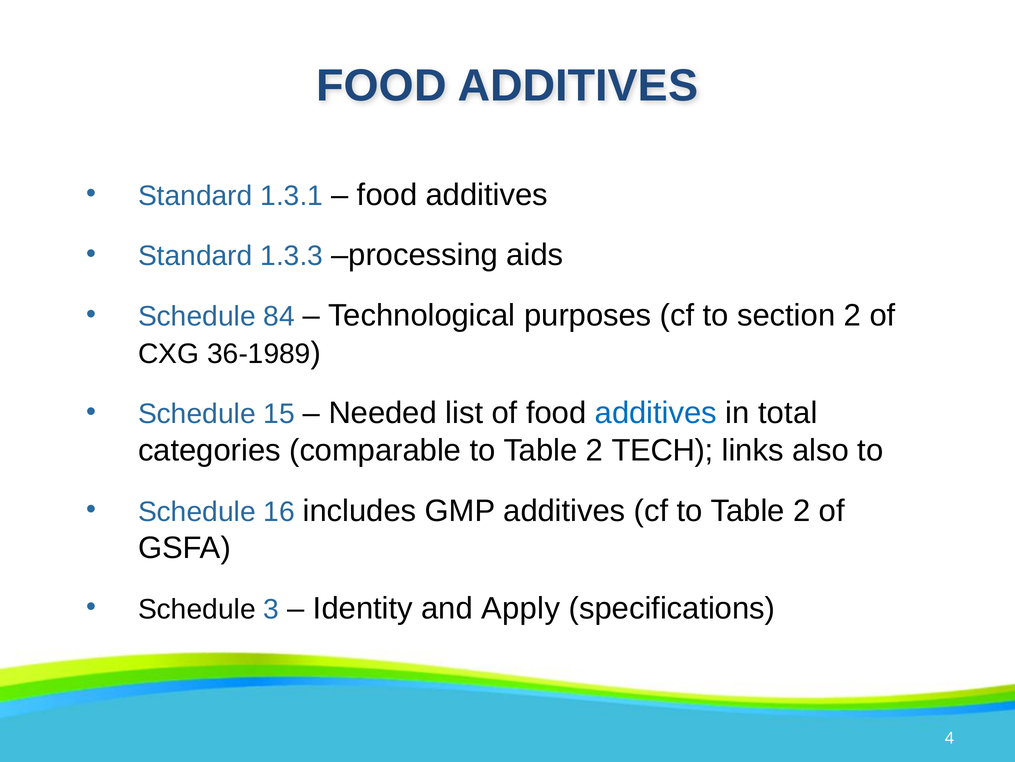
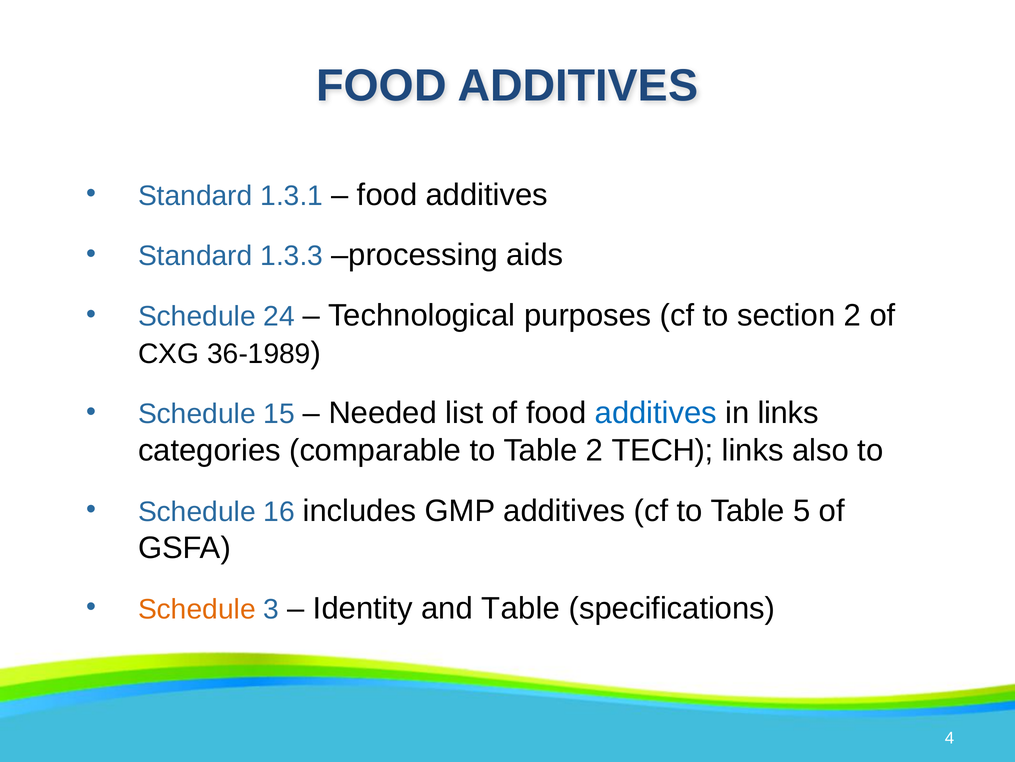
84: 84 -> 24 (279, 316)
in total: total -> links (788, 413)
cf to Table 2: 2 -> 5 (802, 510)
Schedule colour: black -> orange (197, 609)
and Apply: Apply -> Table (521, 608)
